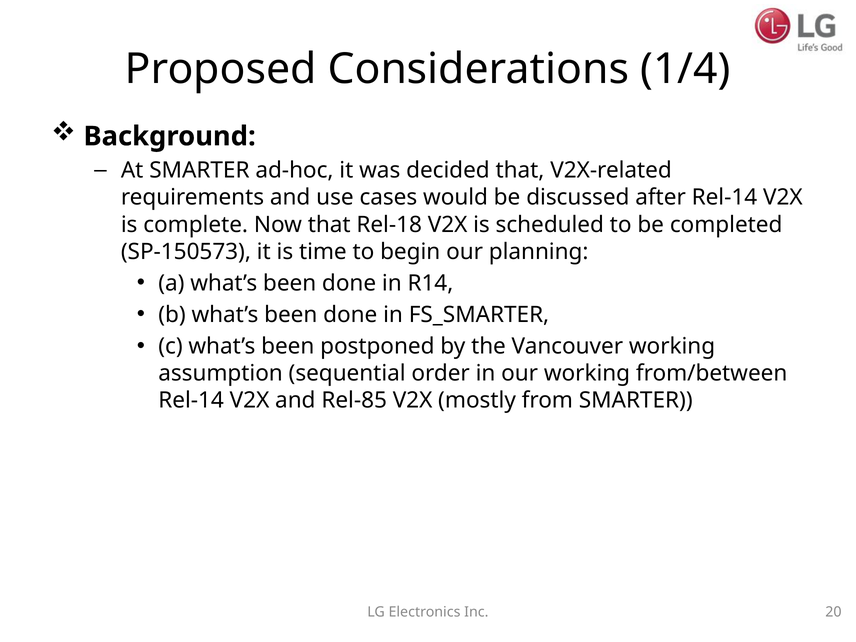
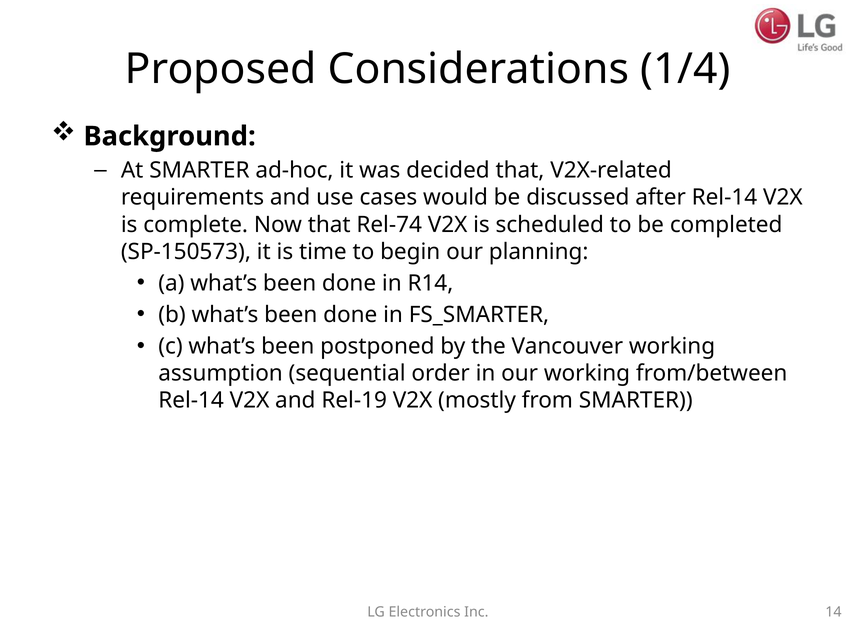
Rel-18: Rel-18 -> Rel-74 (389, 225)
Rel-85: Rel-85 -> Rel-19 (354, 400)
20: 20 -> 14 (834, 612)
